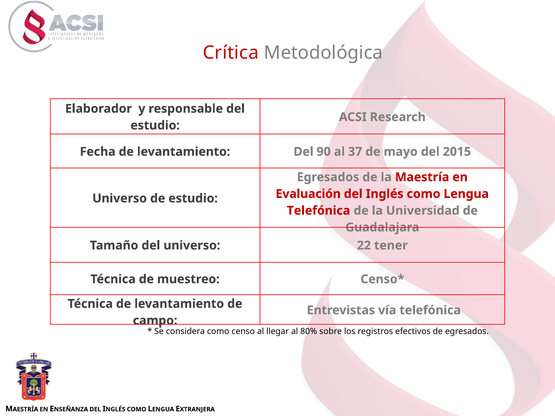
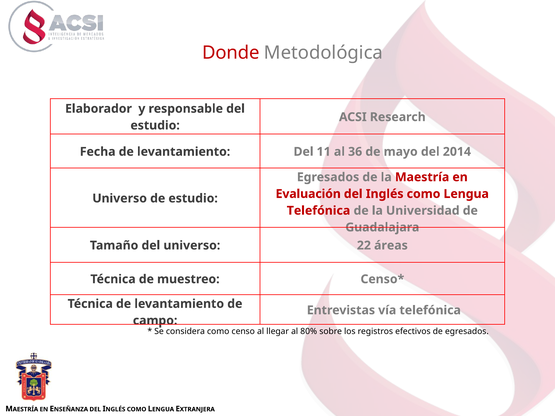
Crítica: Crítica -> Donde (231, 53)
90: 90 -> 11 (324, 152)
37: 37 -> 36 (355, 152)
2015: 2015 -> 2014 (457, 152)
tener: tener -> áreas (391, 246)
